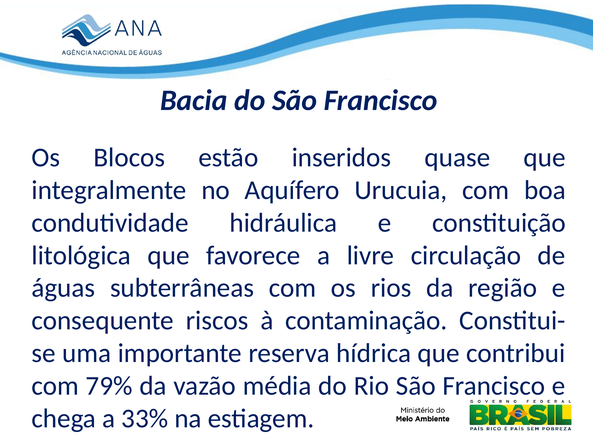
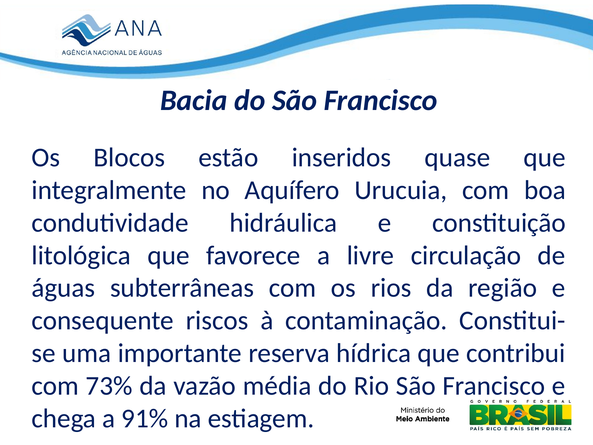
79%: 79% -> 73% (109, 386)
33%: 33% -> 91% (145, 418)
